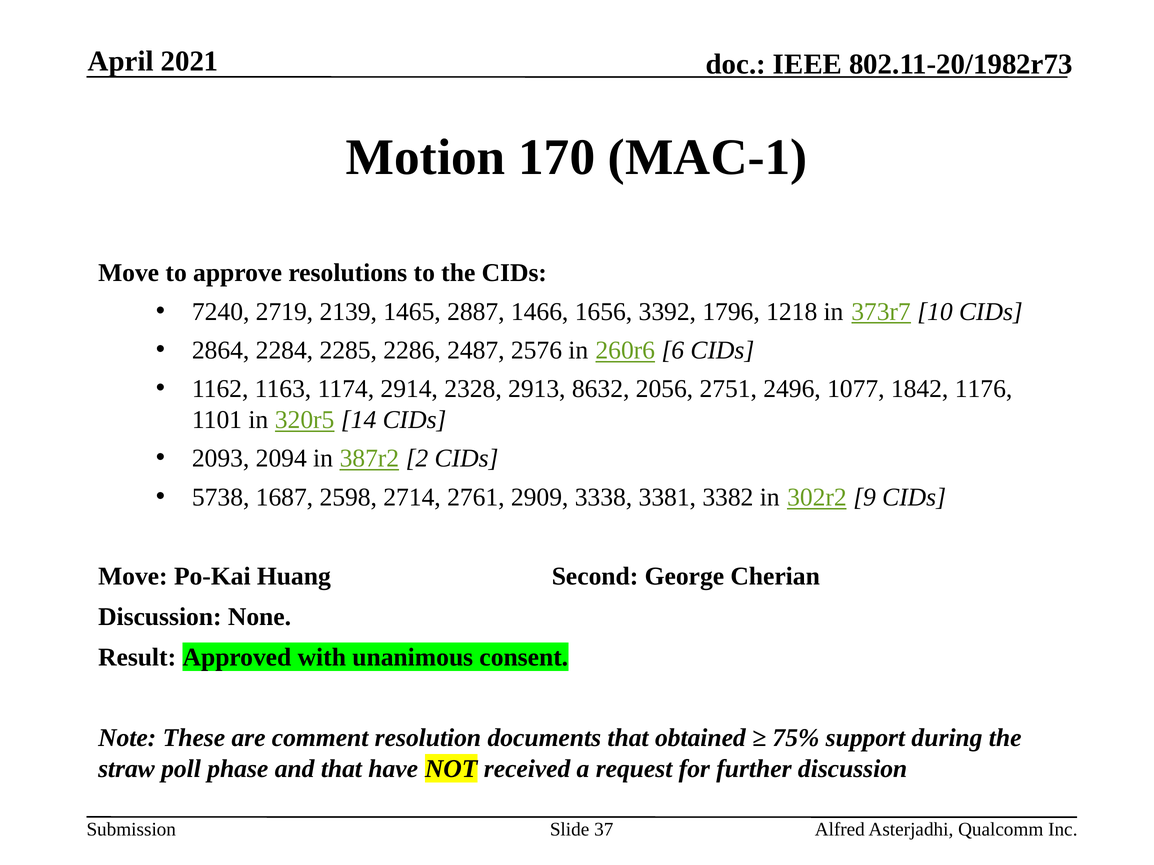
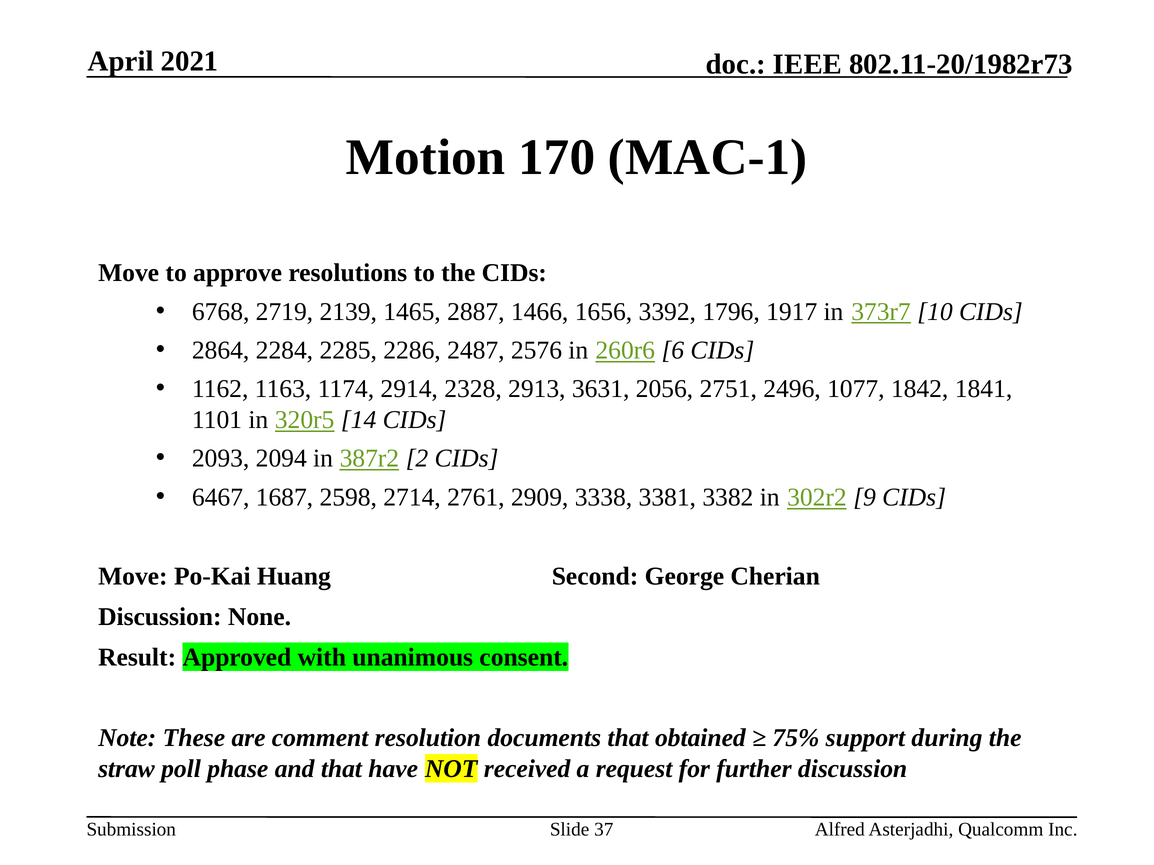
7240: 7240 -> 6768 (221, 312)
1218: 1218 -> 1917 (792, 312)
8632: 8632 -> 3631 (601, 389)
1176: 1176 -> 1841 (984, 389)
5738: 5738 -> 6467 (221, 498)
